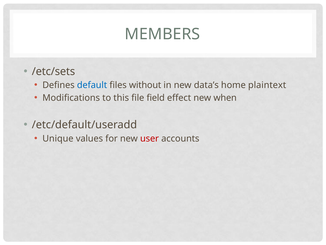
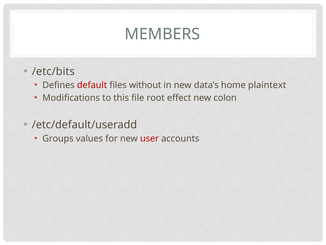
/etc/sets: /etc/sets -> /etc/bits (53, 71)
default colour: blue -> red (92, 85)
field: field -> root (156, 98)
when: when -> colon (225, 98)
Unique: Unique -> Groups (58, 138)
